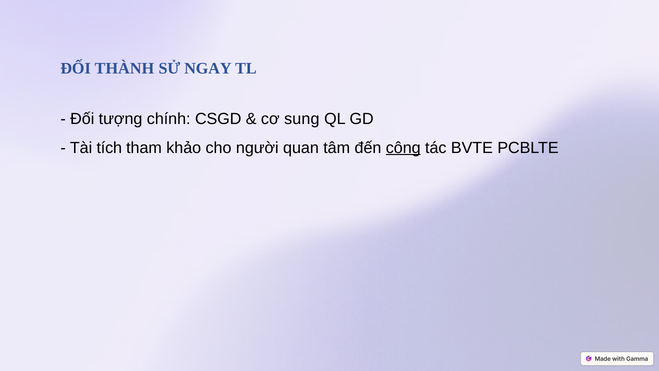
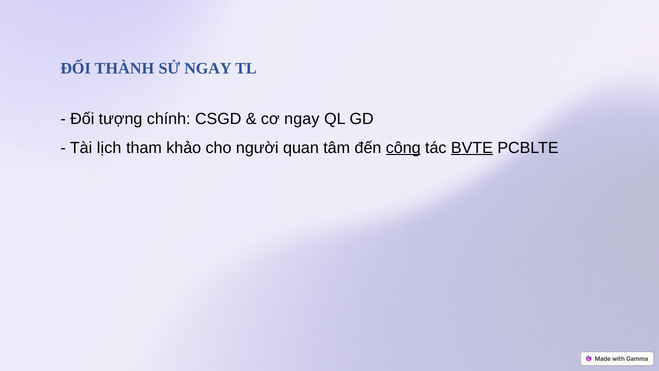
cơ sung: sung -> ngay (302, 119)
tích: tích -> lịch (109, 148)
BVTE underline: none -> present (472, 148)
